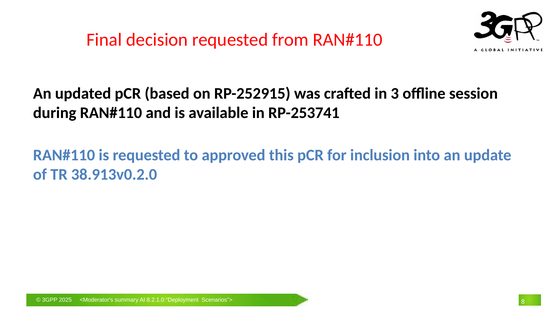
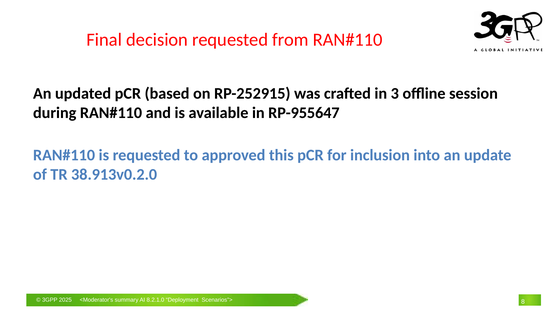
RP-253741: RP-253741 -> RP-955647 (304, 113)
